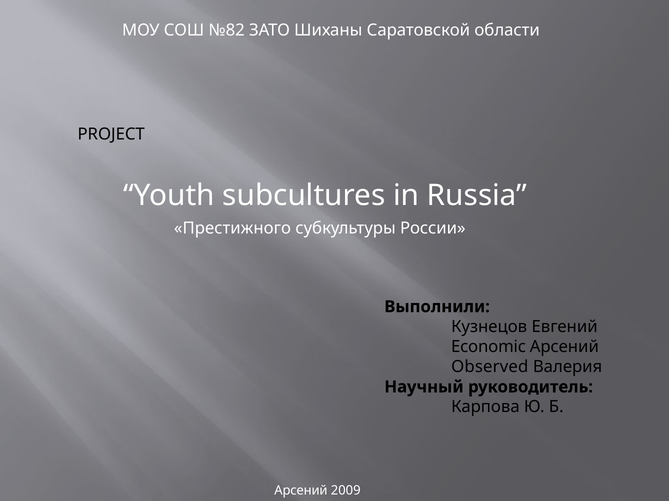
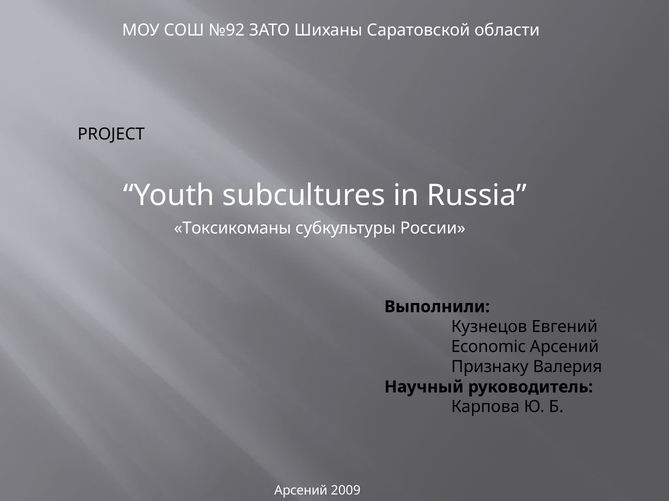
№82: №82 -> №92 (227, 30)
Престижного: Престижного -> Токсикоманы (233, 229)
Observed: Observed -> Признаку (490, 367)
